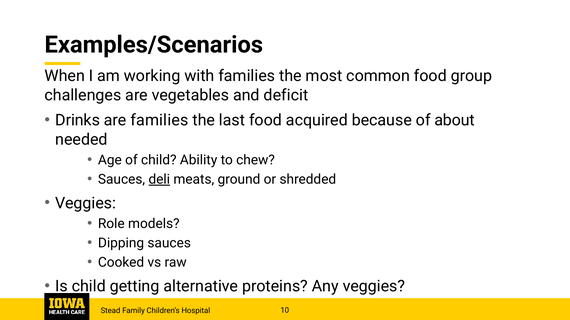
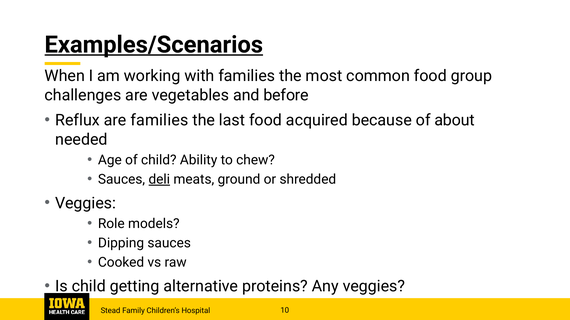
Examples/Scenarios underline: none -> present (154, 45)
deficit: deficit -> before (286, 95)
Drinks: Drinks -> Reflux (78, 120)
